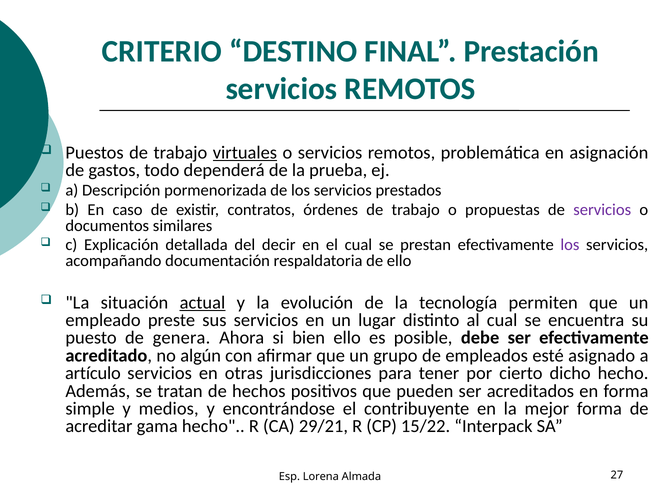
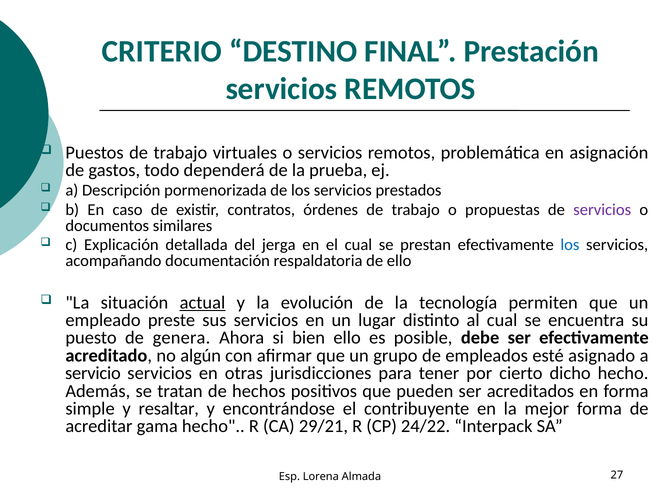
virtuales underline: present -> none (245, 153)
decir: decir -> jerga (279, 245)
los colour: purple -> blue (570, 245)
artículo: artículo -> servicio (93, 373)
medios: medios -> resaltar (169, 409)
15/22: 15/22 -> 24/22 (426, 427)
